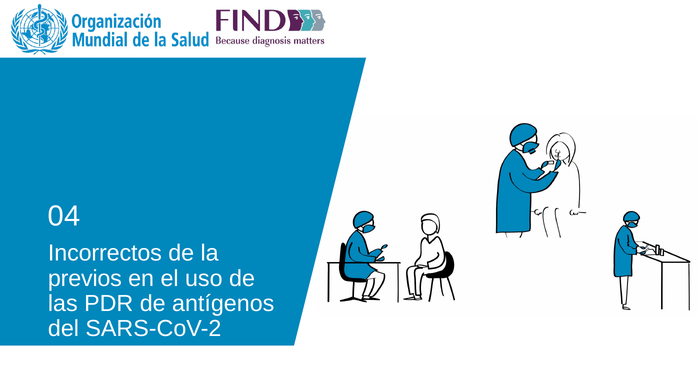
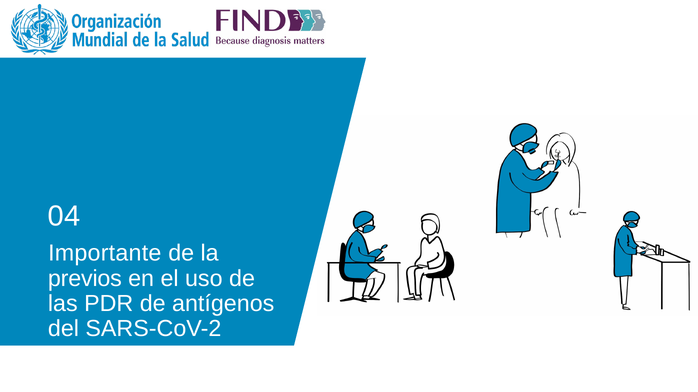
Incorrectos: Incorrectos -> Importante (105, 254)
